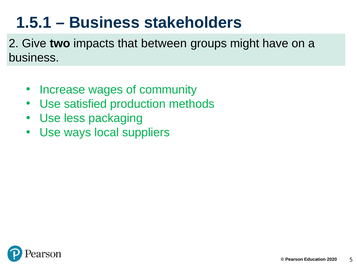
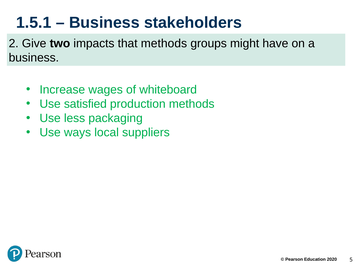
that between: between -> methods (164, 43)
community: community -> whiteboard (168, 90)
